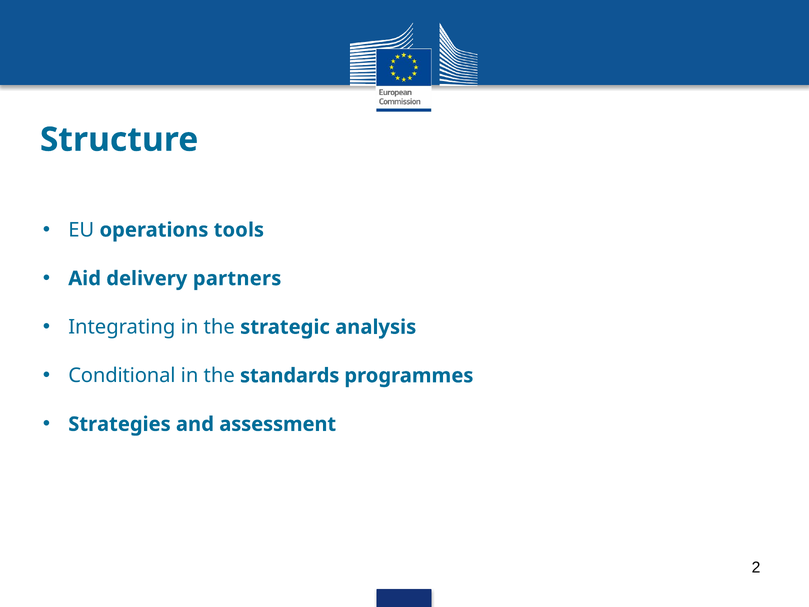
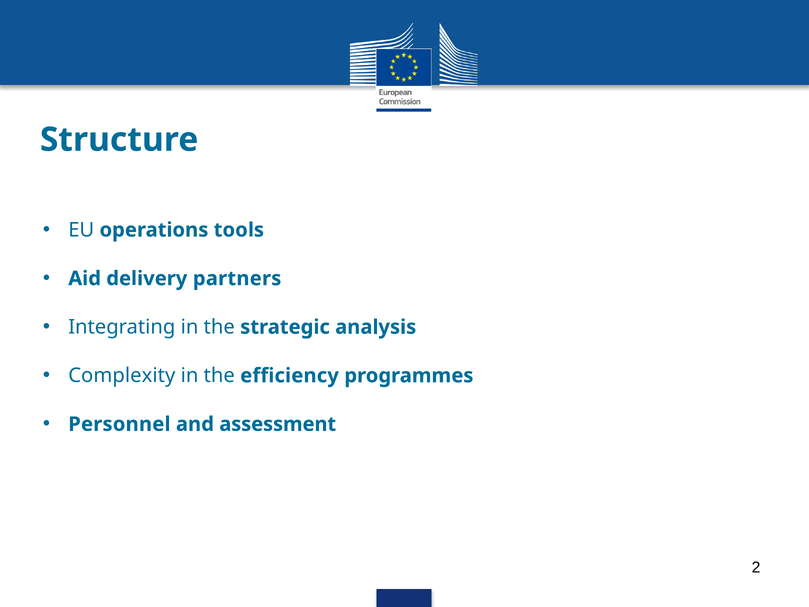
Conditional: Conditional -> Complexity (122, 375)
standards: standards -> efficiency (290, 375)
Strategies: Strategies -> Personnel (119, 424)
